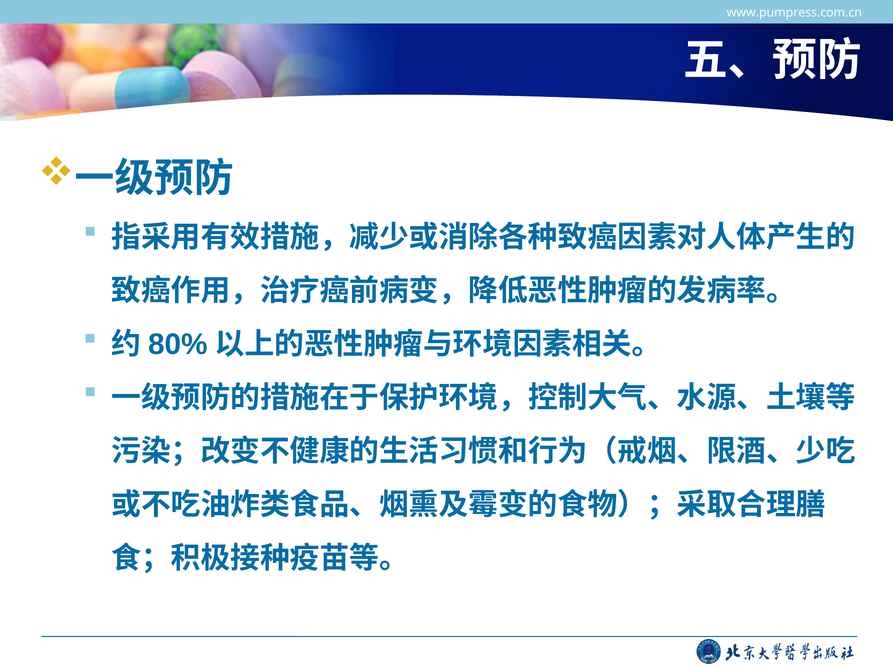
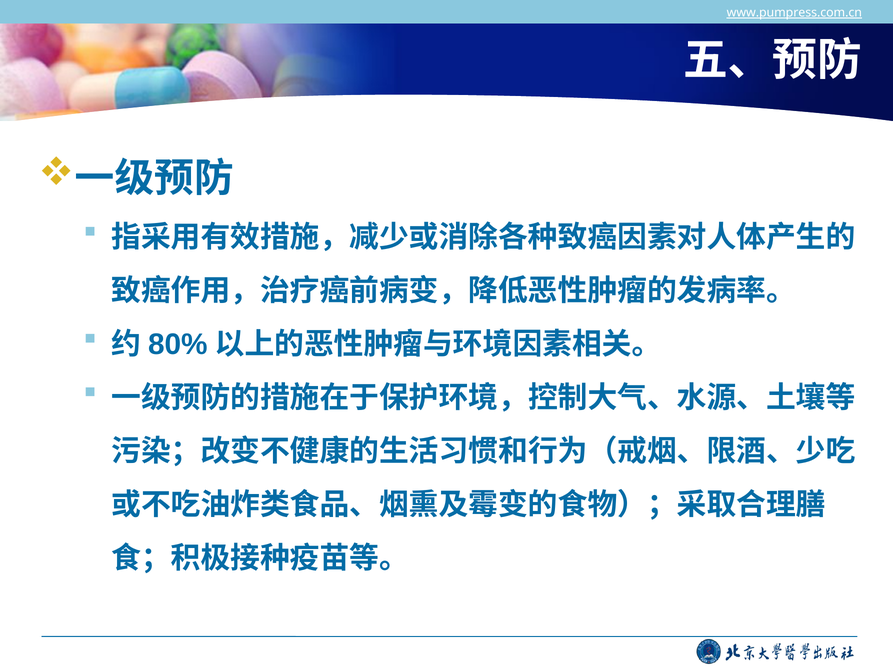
www.pumpress.com.cn underline: none -> present (794, 13)
